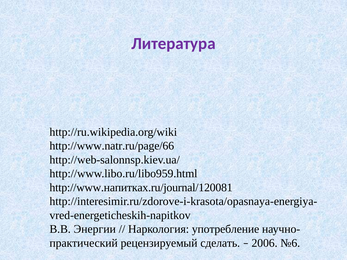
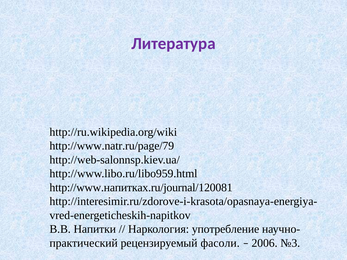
http://www.natr.ru/page/66: http://www.natr.ru/page/66 -> http://www.natr.ru/page/79 (112, 146)
Энергии: Энергии -> Напитки (95, 229)
сделать: сделать -> фасоли (220, 243)
№6: №6 -> №3 (290, 243)
